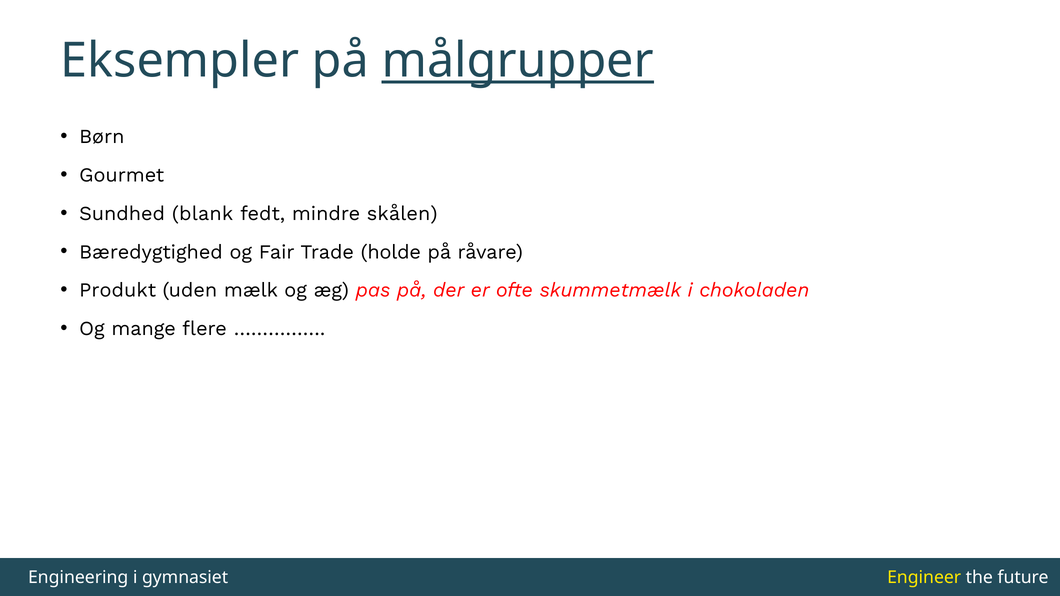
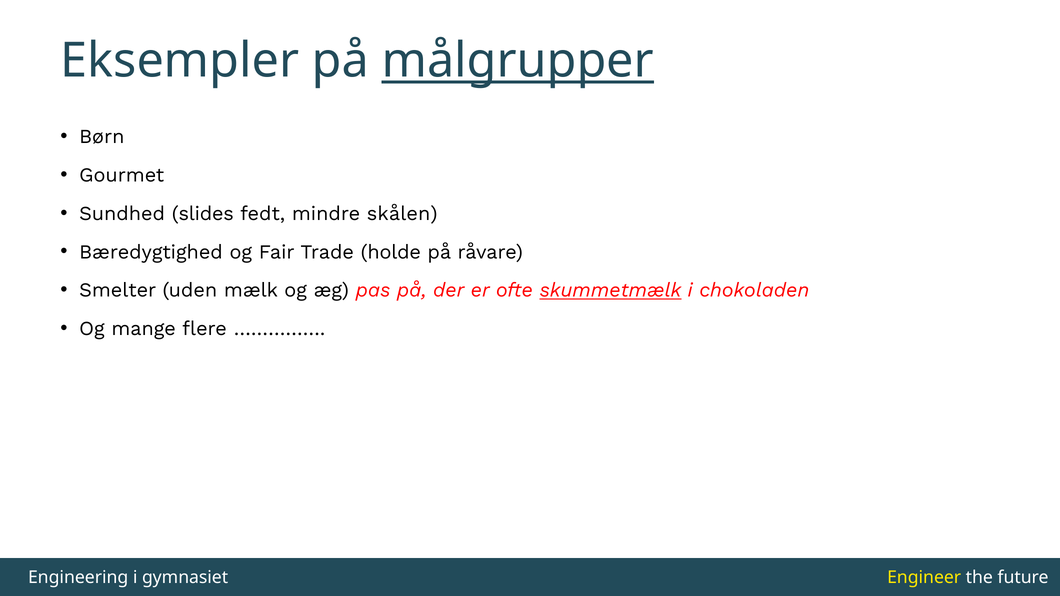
blank: blank -> slides (203, 214)
Produkt: Produkt -> Smelter (118, 291)
skummetmælk underline: none -> present (611, 291)
